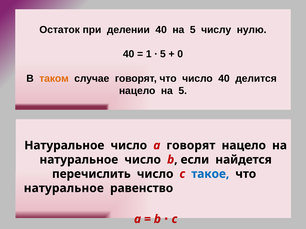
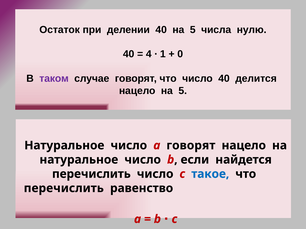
числу: числу -> числа (216, 30)
1: 1 -> 4 (149, 54)
5: 5 -> 1 (163, 54)
таком colour: orange -> purple (54, 79)
натуральное: натуральное -> перечислить (64, 189)
